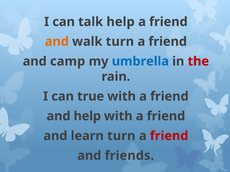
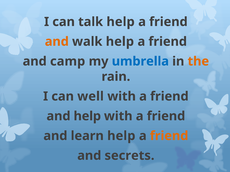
walk turn: turn -> help (120, 42)
the colour: red -> orange (198, 61)
true: true -> well (91, 97)
learn turn: turn -> help (121, 136)
friend colour: red -> orange (169, 136)
friends: friends -> secrets (129, 156)
